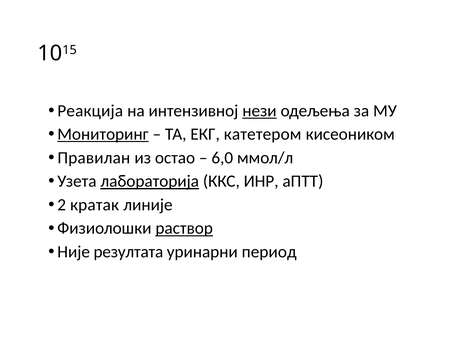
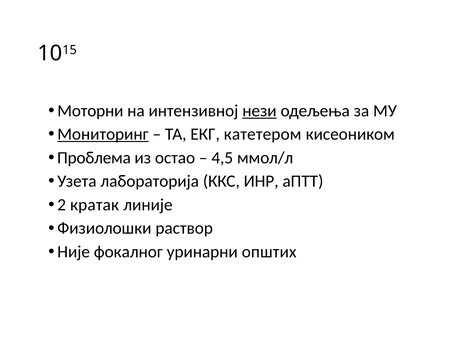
Реакција: Реакција -> Моторни (90, 111)
Правилан: Правилан -> Проблема (94, 158)
6,0: 6,0 -> 4,5 (222, 158)
лабораторија underline: present -> none (150, 181)
раствор underline: present -> none (184, 228)
резултата: резултата -> фокалног (128, 252)
период: период -> општих (269, 252)
